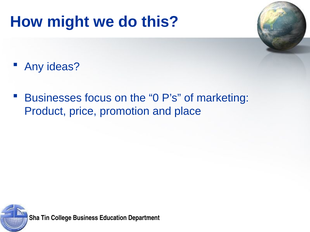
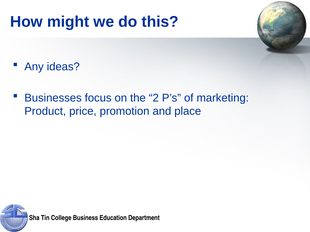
0: 0 -> 2 (154, 98)
